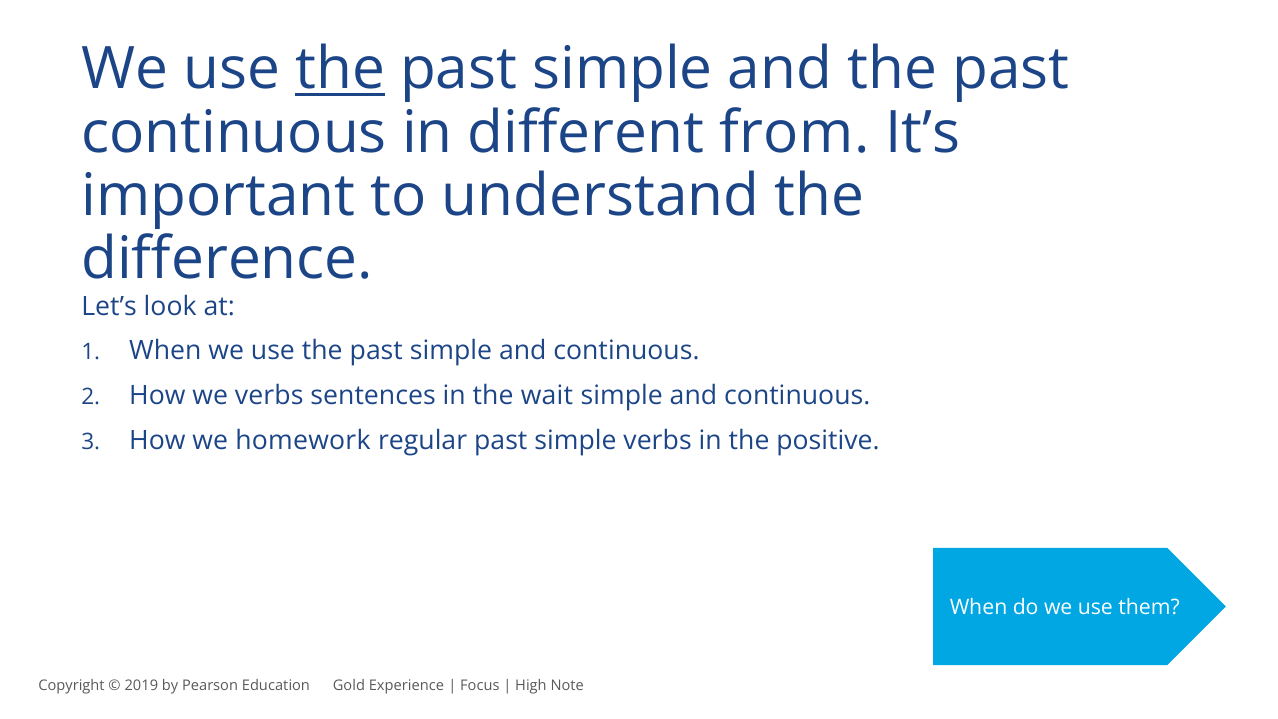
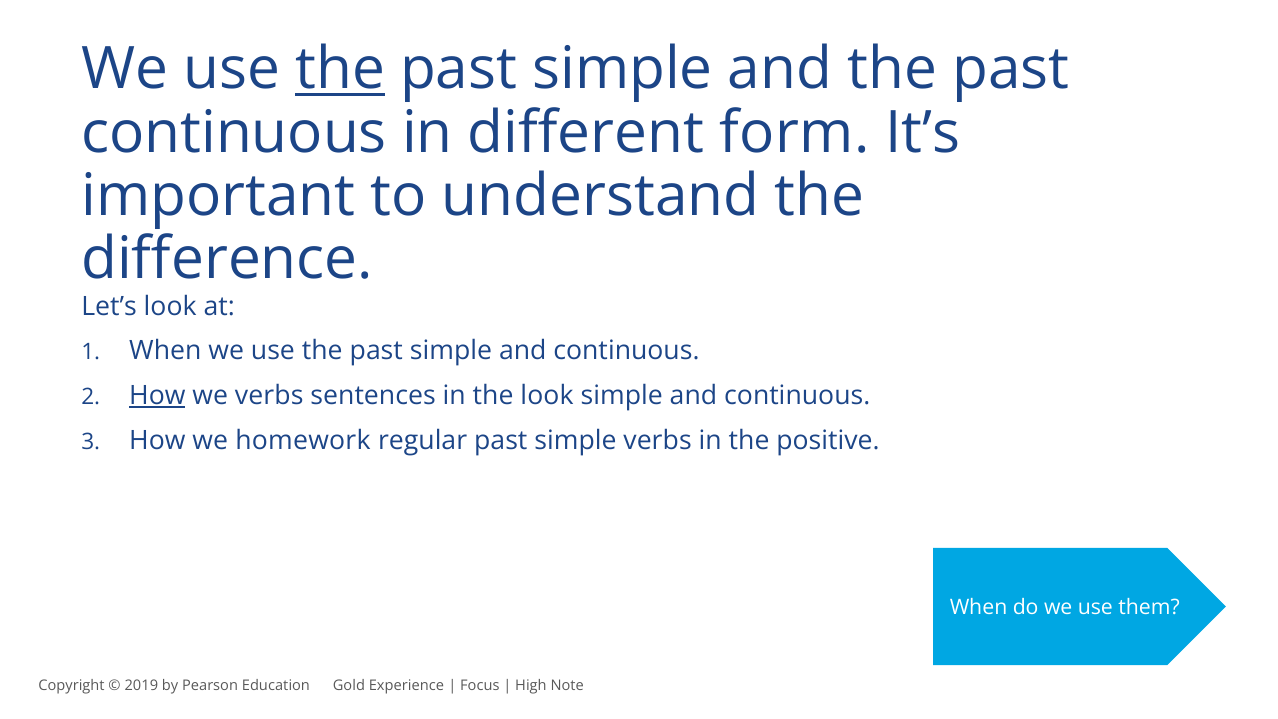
from: from -> form (794, 133)
How underline: none -> present (157, 396)
the wait: wait -> look (547, 396)
